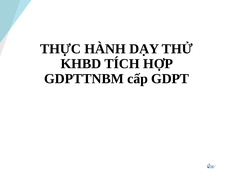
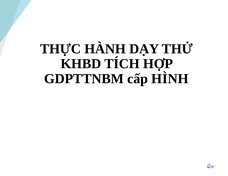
GDPT: GDPT -> HÌNH (170, 79)
